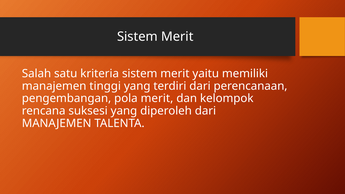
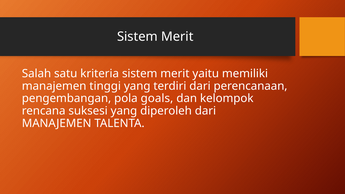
pola merit: merit -> goals (157, 98)
